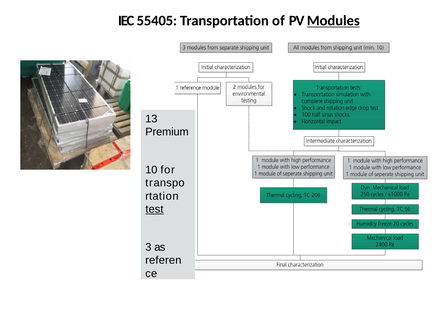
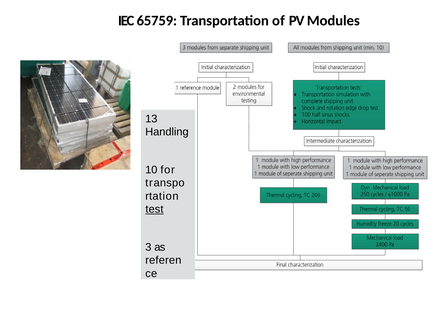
55405: 55405 -> 65759 (157, 21)
Modules underline: present -> none (333, 21)
Premium: Premium -> Handling (167, 132)
